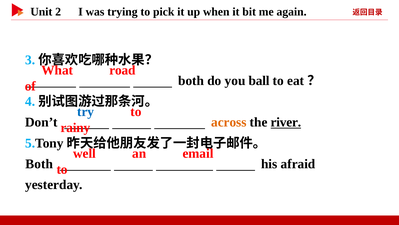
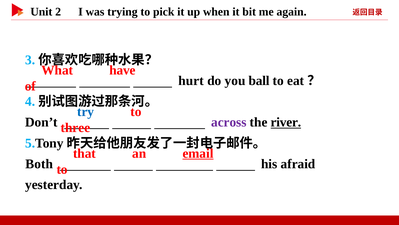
road: road -> have (122, 70)
both: both -> hurt (191, 81)
across colour: orange -> purple (229, 122)
rainy: rainy -> three (75, 128)
well: well -> that (84, 153)
email underline: none -> present (198, 153)
